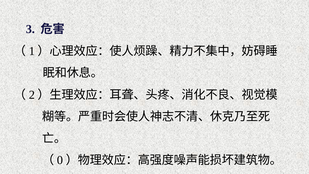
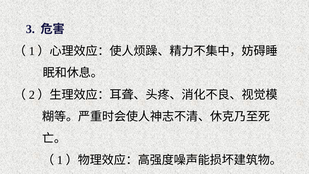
0: 0 -> 1 (60, 160)
